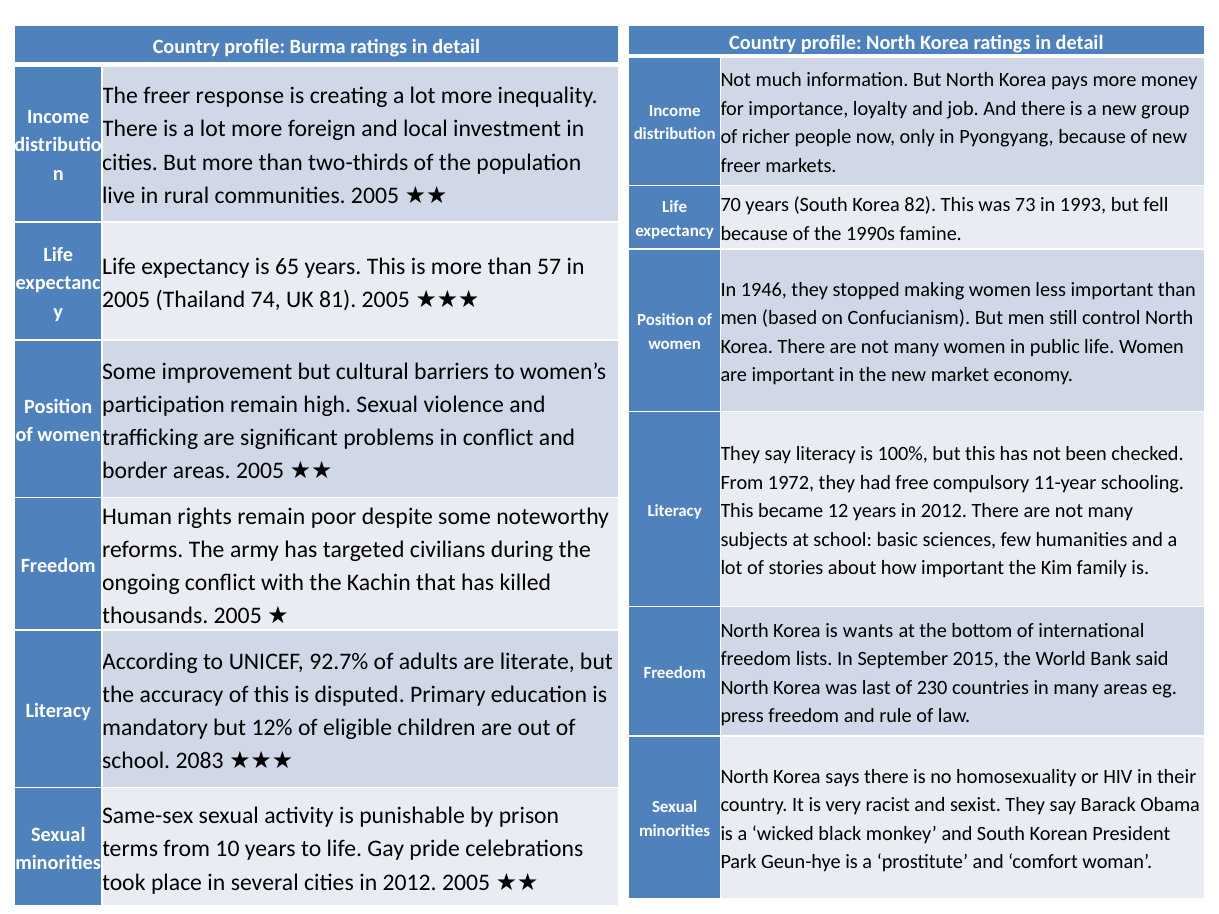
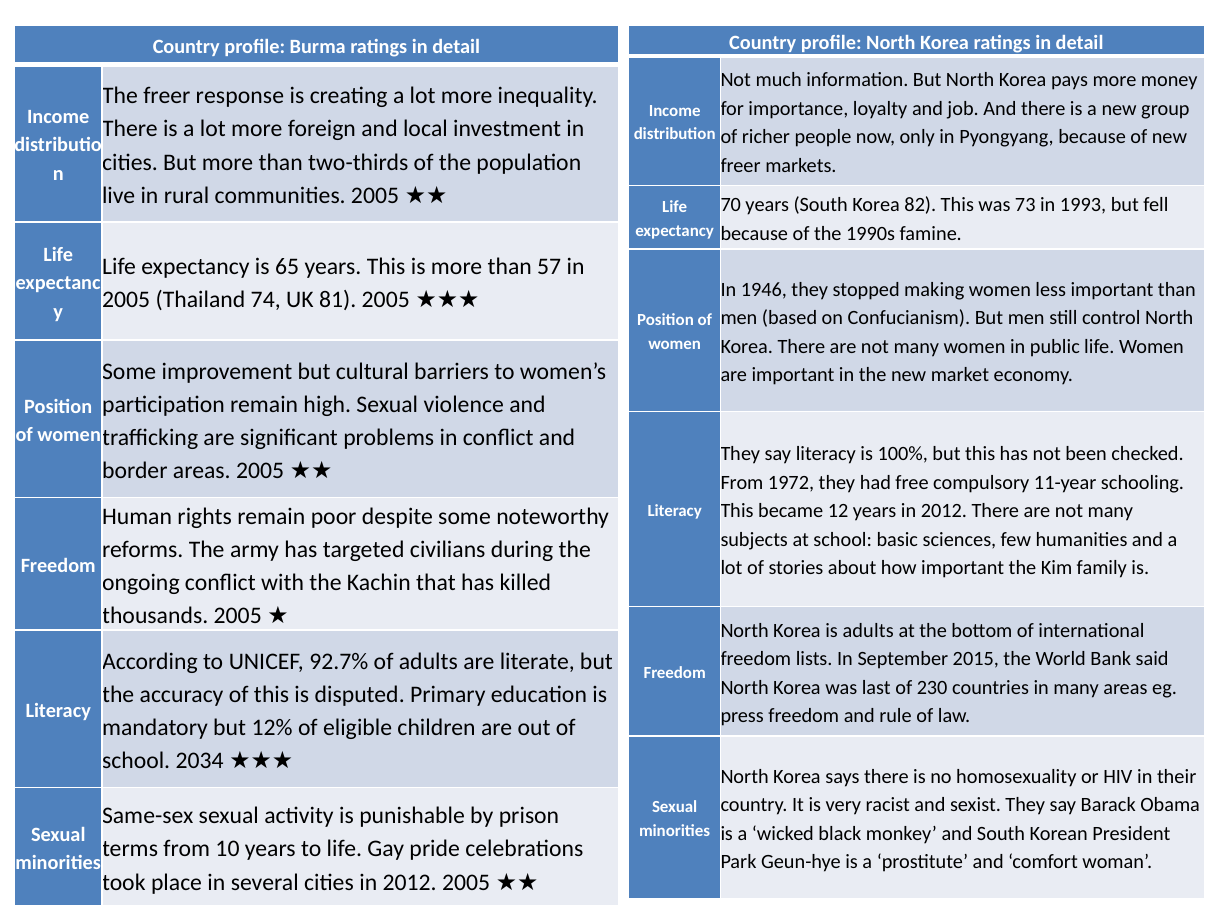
is wants: wants -> adults (868, 631)
2083: 2083 -> 2034 (200, 761)
